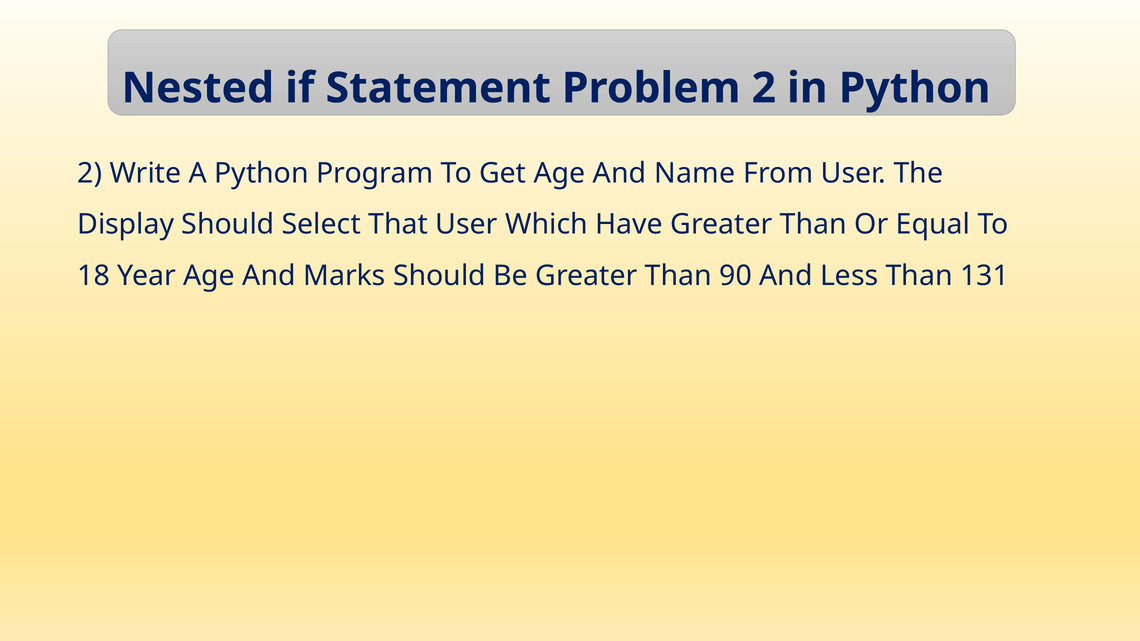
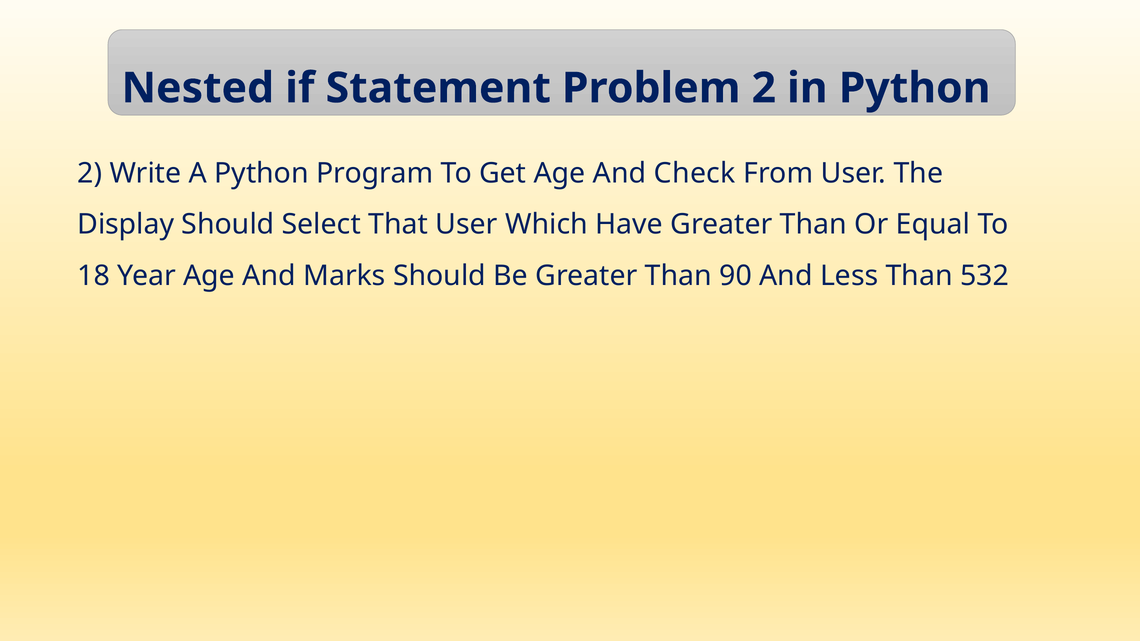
Name: Name -> Check (695, 173)
131: 131 -> 532 (985, 276)
